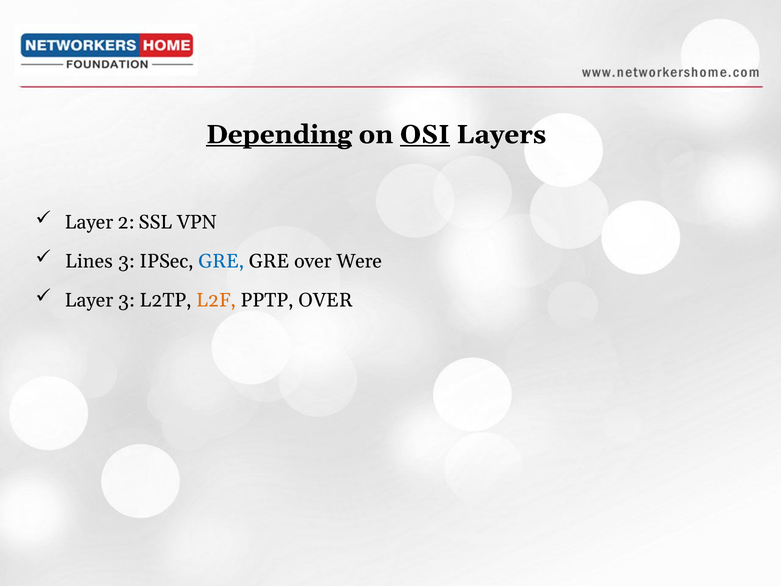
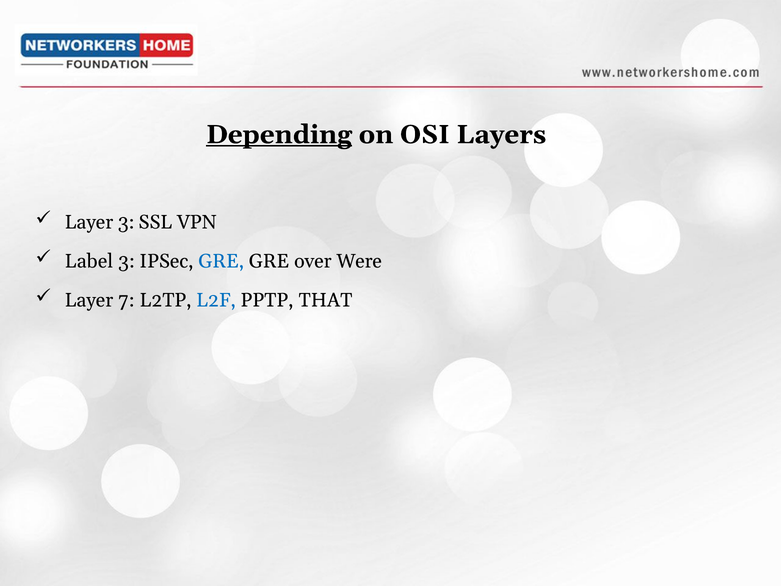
OSI underline: present -> none (425, 135)
Layer 2: 2 -> 3 (126, 222)
Lines: Lines -> Label (89, 261)
Layer 3: 3 -> 7 (126, 300)
L2F colour: orange -> blue (216, 300)
PPTP OVER: OVER -> THAT (325, 300)
